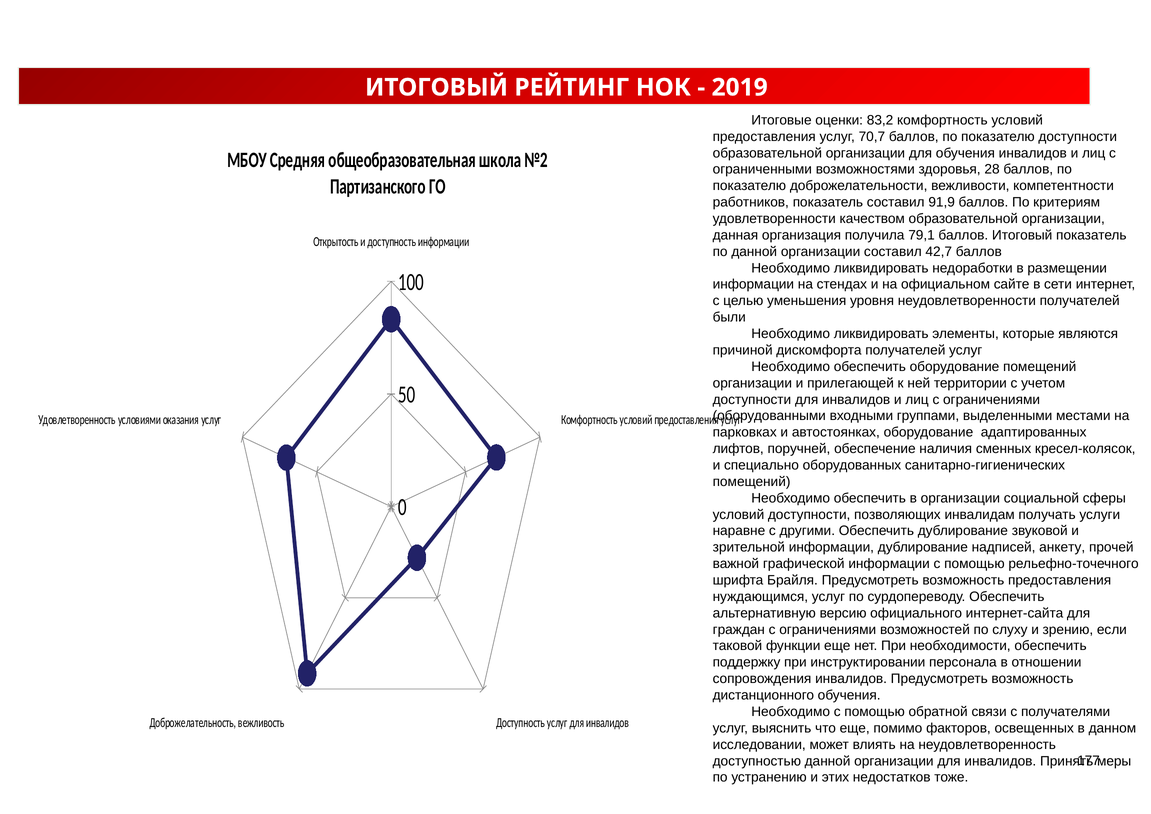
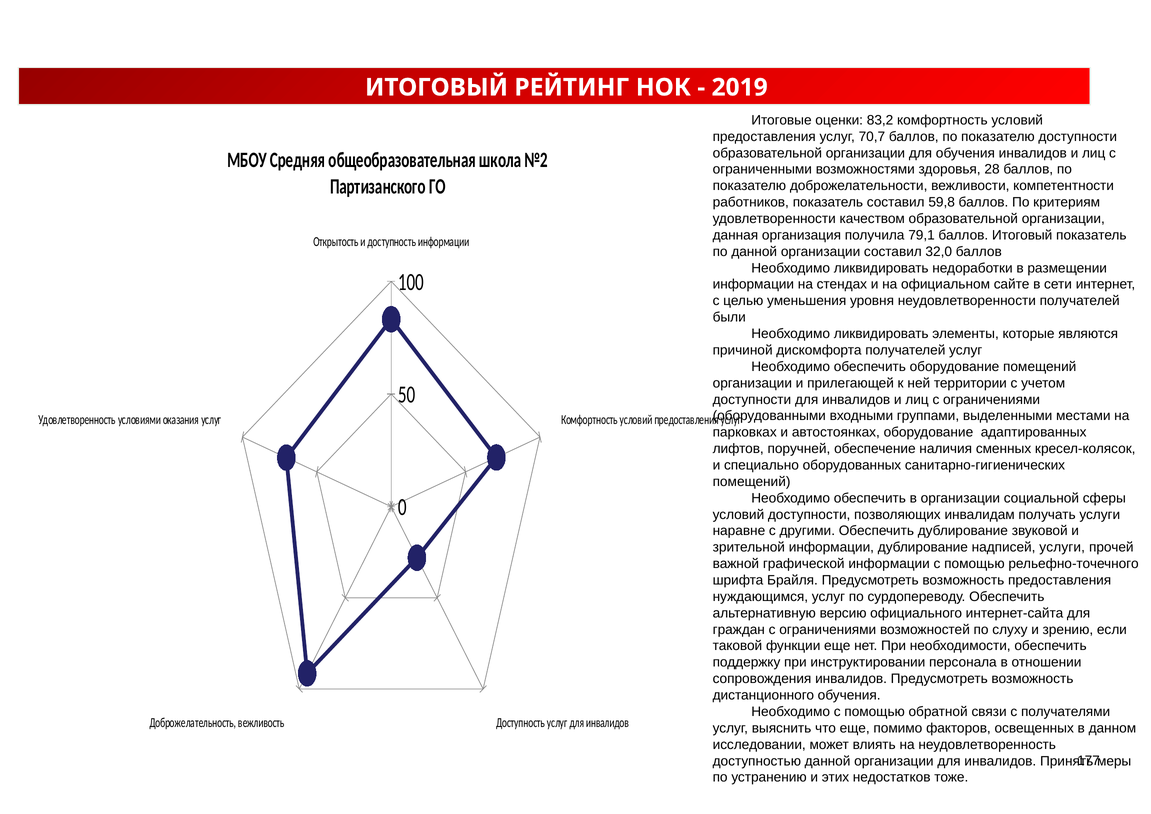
91,9: 91,9 -> 59,8 (942, 202)
42,7: 42,7 -> 32,0 (939, 252)
надписей анкету: анкету -> услуги (1062, 547)
